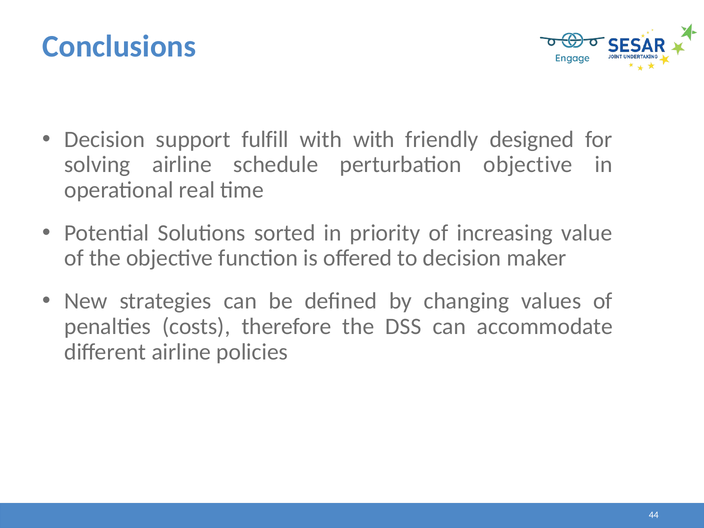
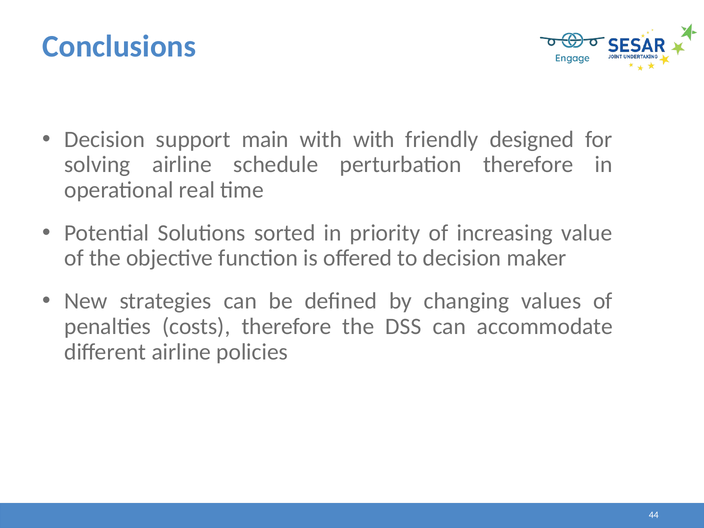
fulfill: fulfill -> main (265, 139)
perturbation objective: objective -> therefore (528, 165)
